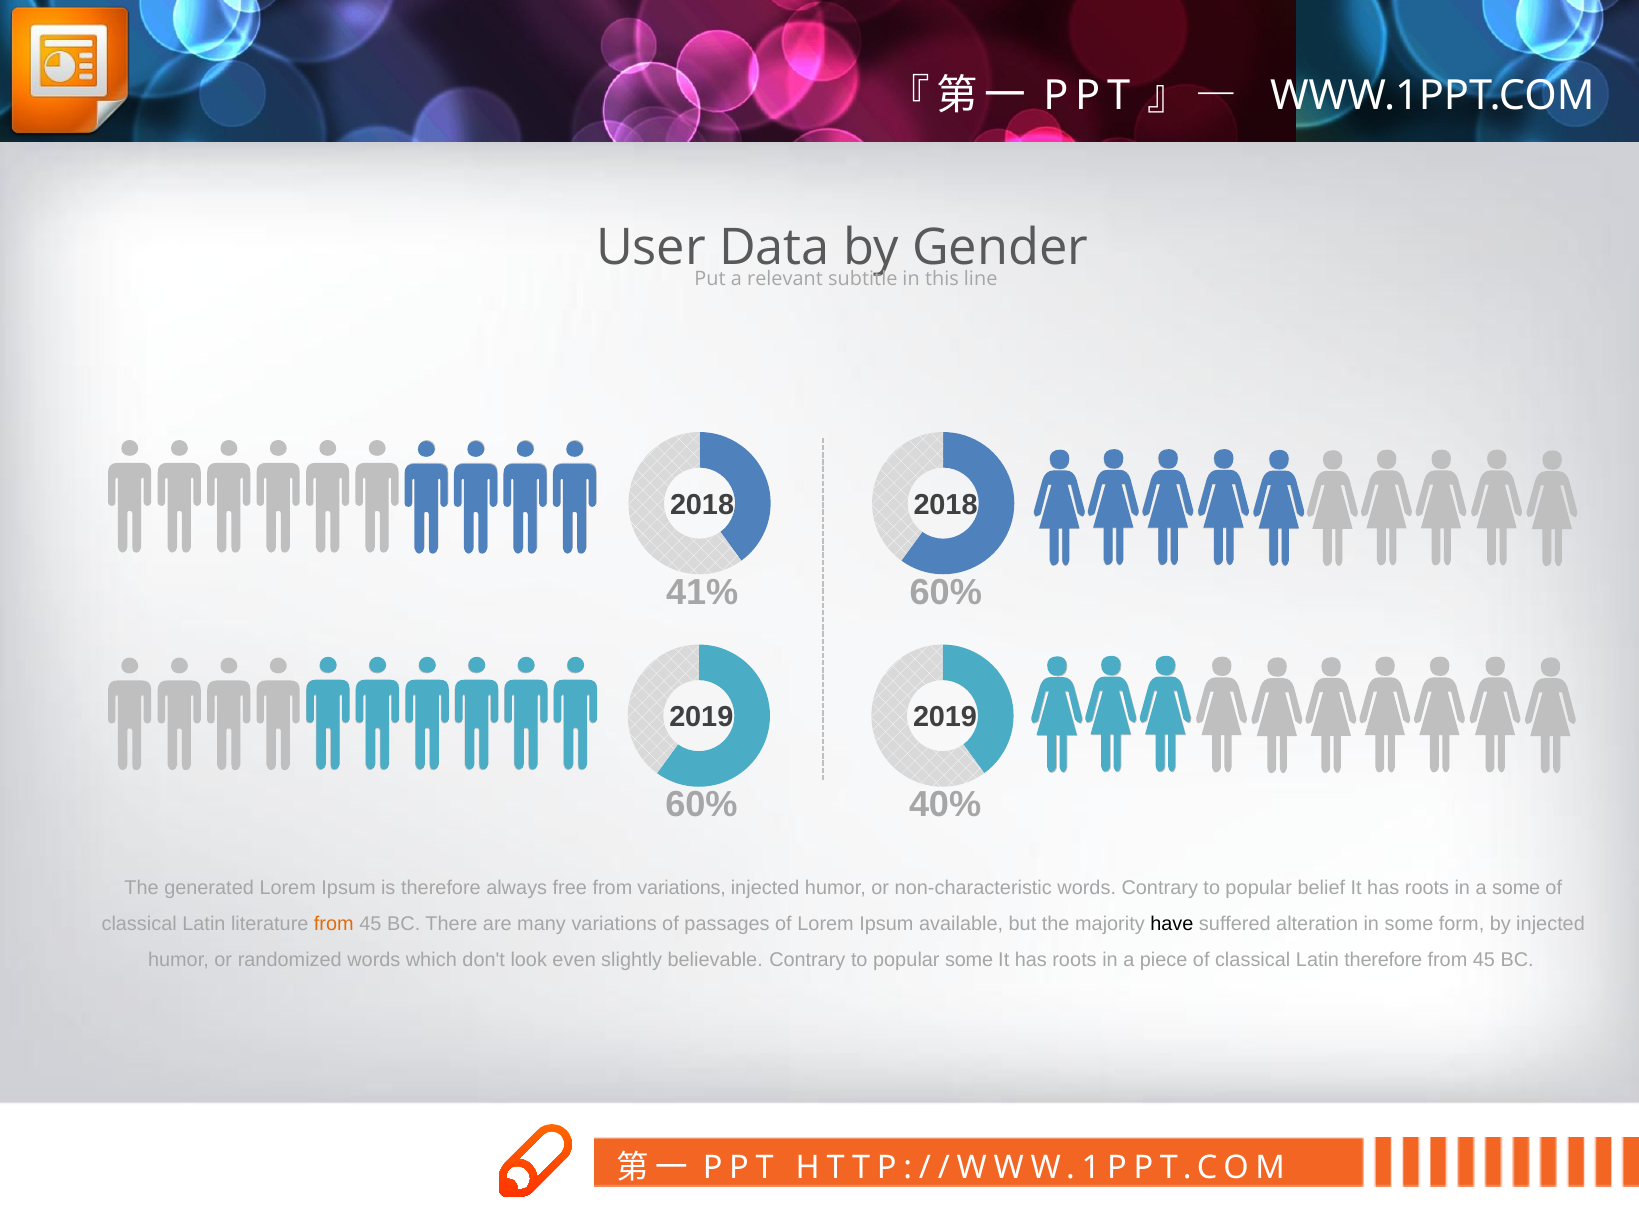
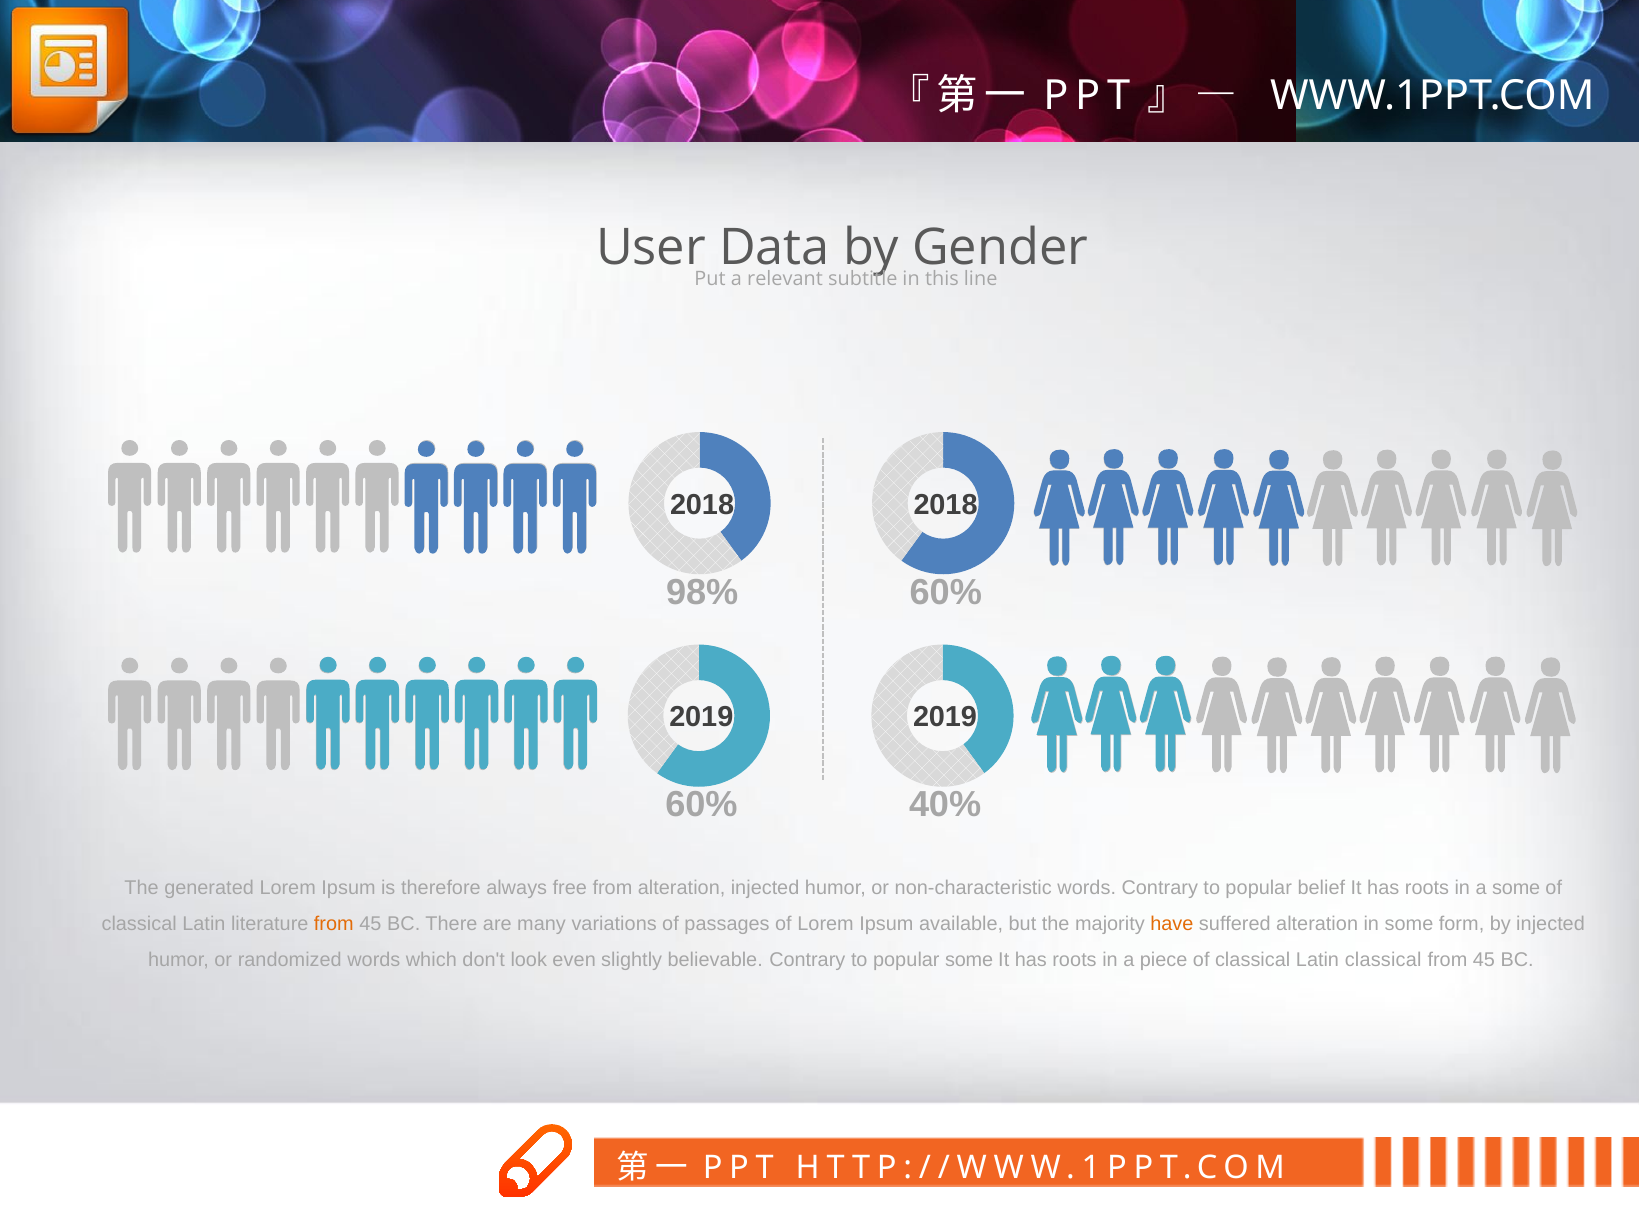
41%: 41% -> 98% (702, 592)
from variations: variations -> alteration (682, 888)
have colour: black -> orange (1172, 924)
Latin therefore: therefore -> classical (1383, 960)
